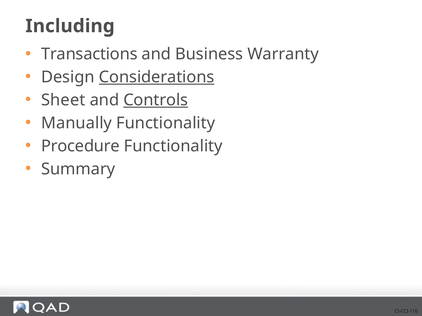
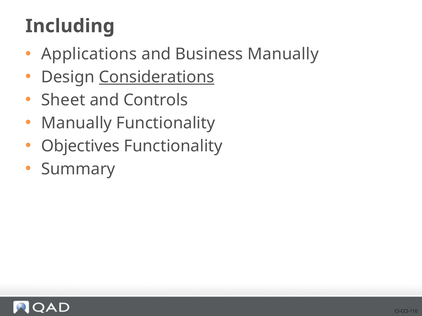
Transactions: Transactions -> Applications (89, 54)
Business Warranty: Warranty -> Manually (283, 54)
Controls underline: present -> none (156, 100)
Procedure: Procedure -> Objectives (80, 146)
